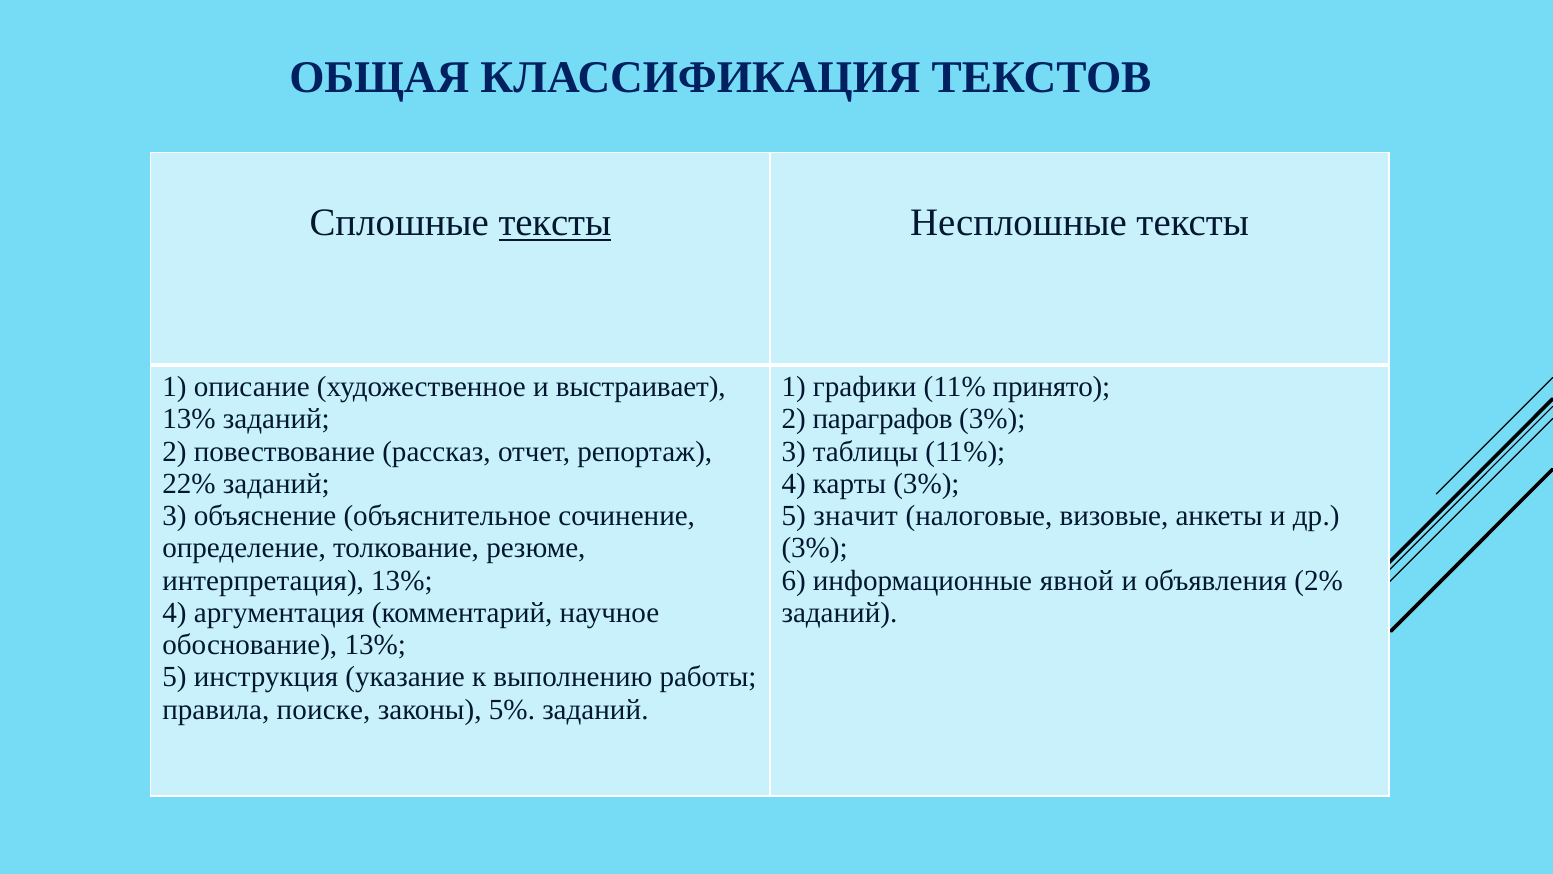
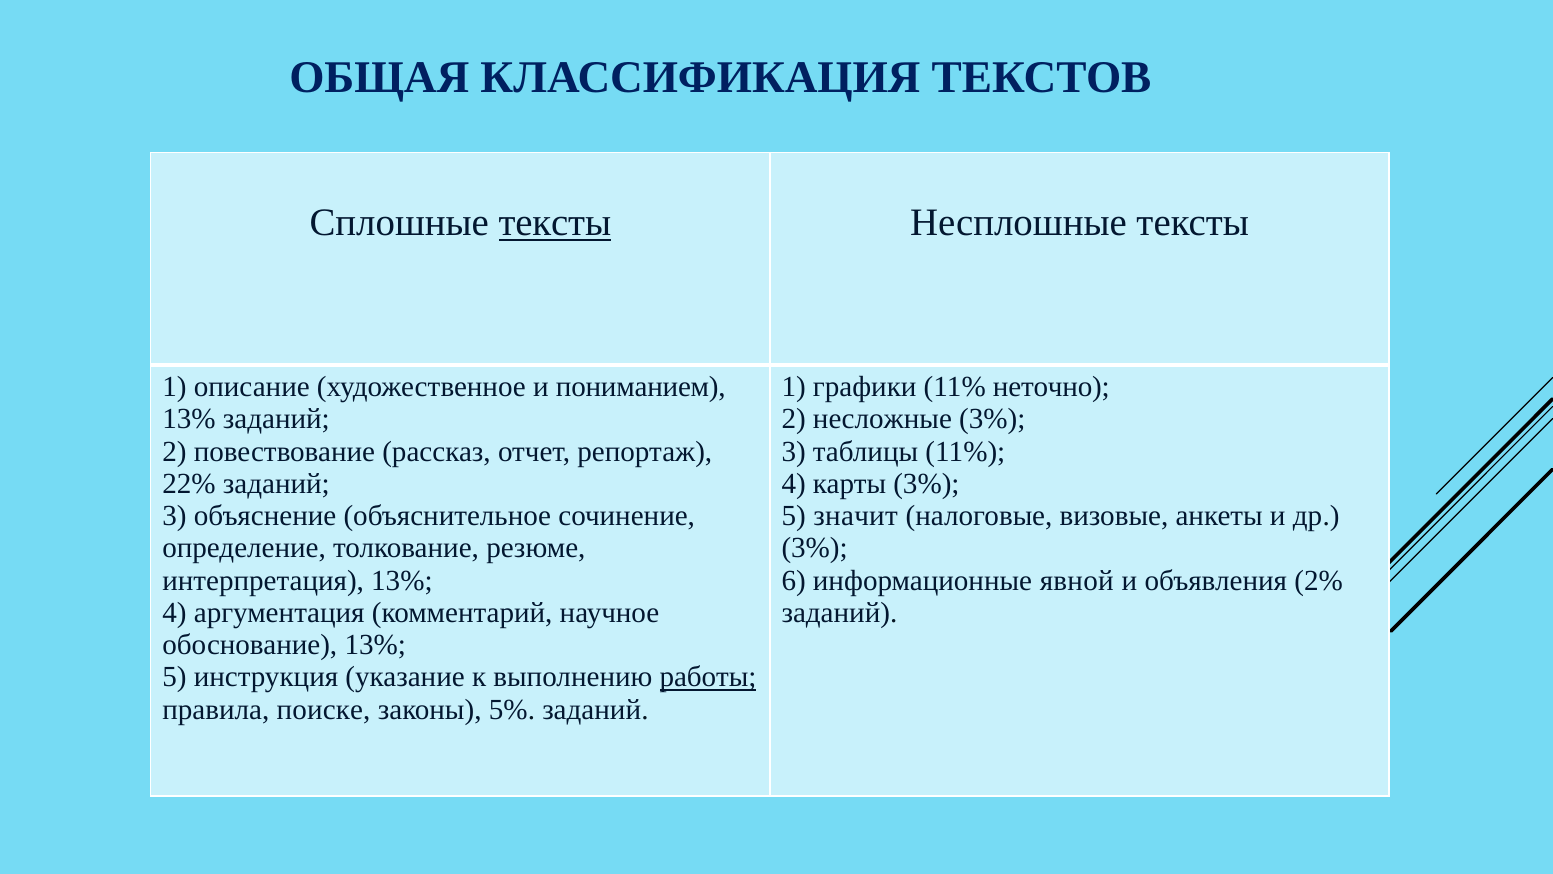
выстраивает: выстраивает -> пониманием (641, 387)
принято: принято -> неточно (1051, 387)
параграфов: параграфов -> несложные (882, 419)
работы underline: none -> present (708, 677)
